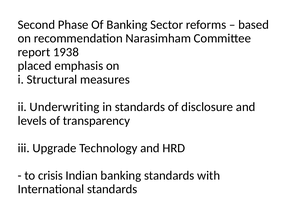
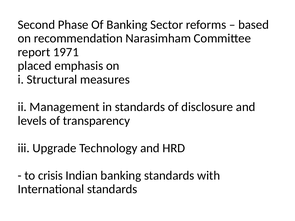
1938: 1938 -> 1971 (66, 52)
Underwriting: Underwriting -> Management (65, 107)
